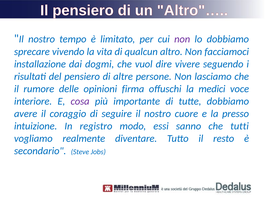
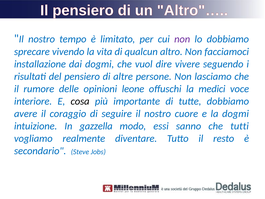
firma: firma -> leone (133, 89)
cosa colour: purple -> black (80, 101)
la presso: presso -> dogmi (236, 114)
registro: registro -> gazzella (96, 126)
